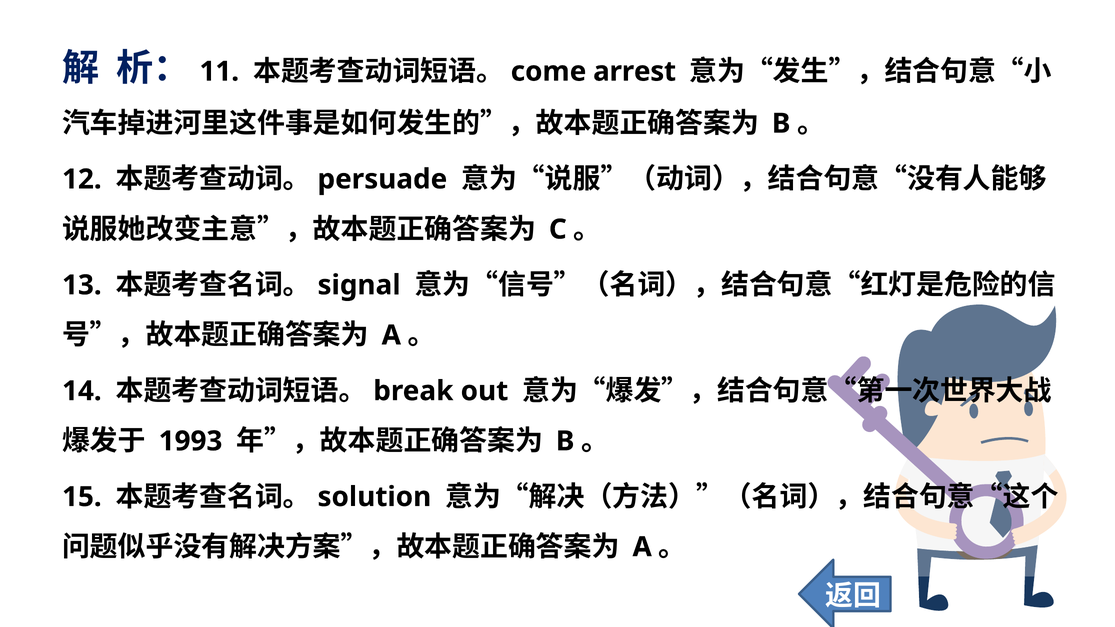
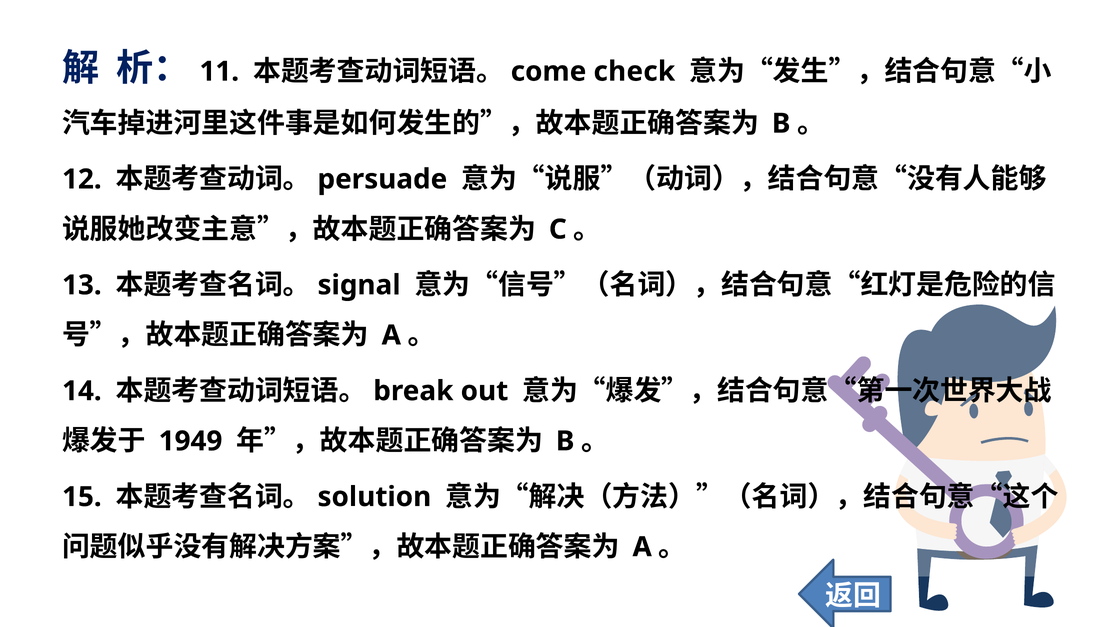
arrest: arrest -> check (634, 71)
1993: 1993 -> 1949 (191, 441)
